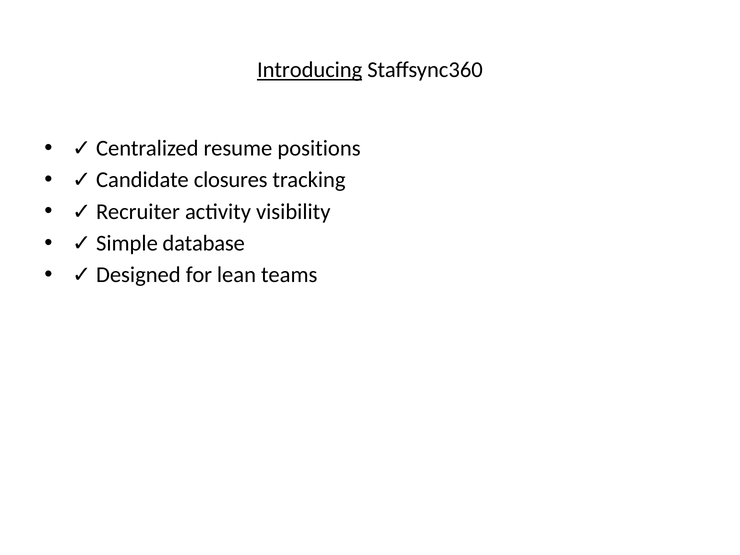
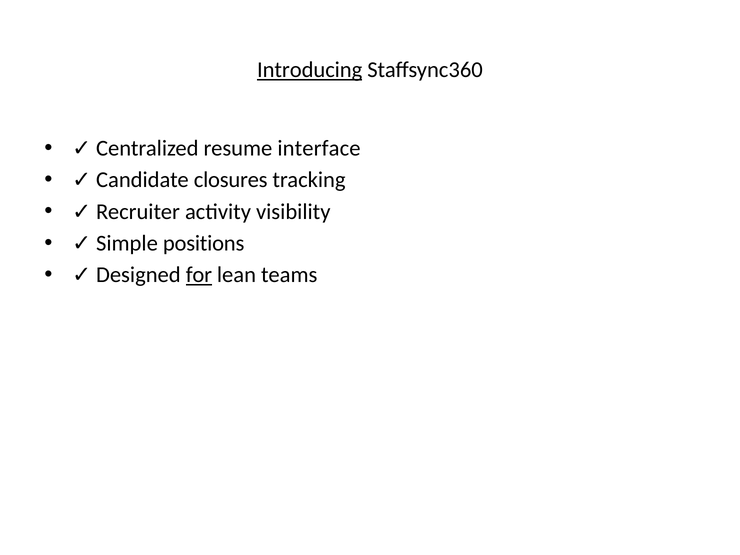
positions: positions -> interface (319, 148)
database: database -> positions (204, 243)
for underline: none -> present (199, 275)
